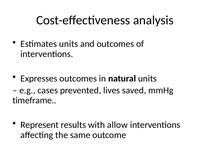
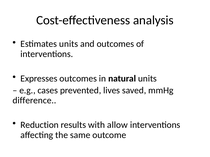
timeframe: timeframe -> difference (34, 101)
Represent: Represent -> Reduction (40, 125)
